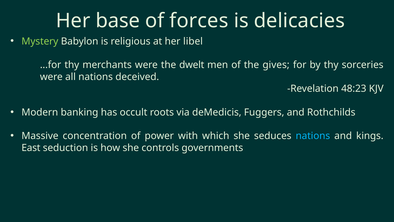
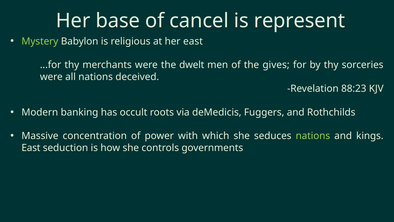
forces: forces -> cancel (199, 21)
delicacies: delicacies -> represent (299, 21)
her libel: libel -> east (193, 41)
48:23: 48:23 -> 88:23 (354, 88)
nations colour: light blue -> light green (313, 136)
